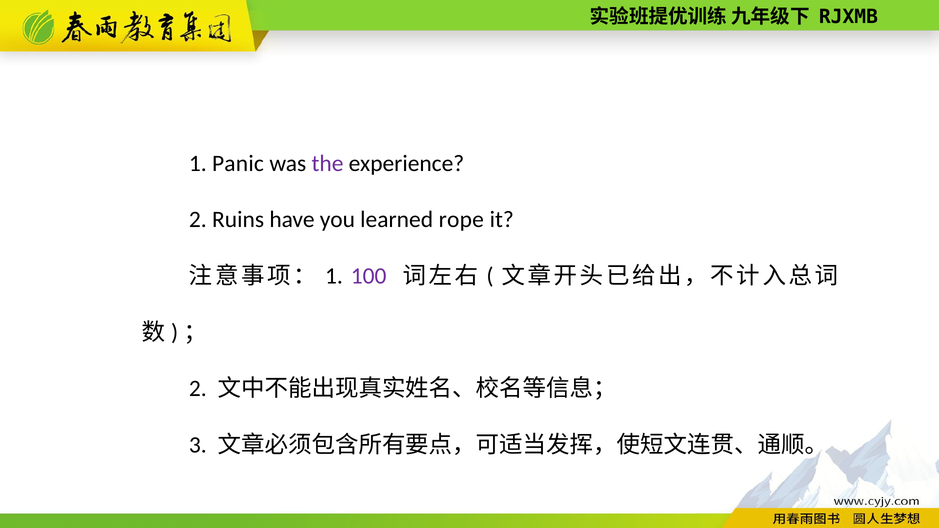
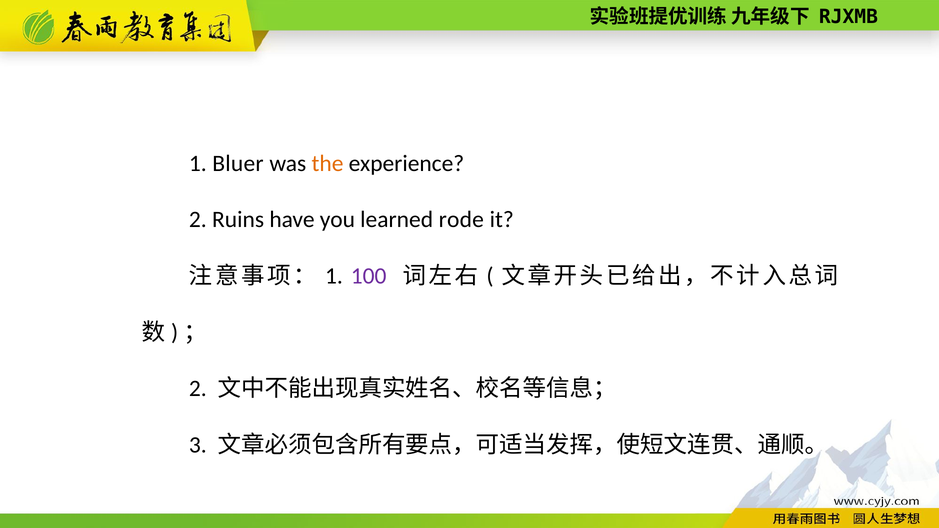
Panic: Panic -> Bluer (238, 163)
the colour: purple -> orange (328, 163)
rope: rope -> rode (461, 220)
